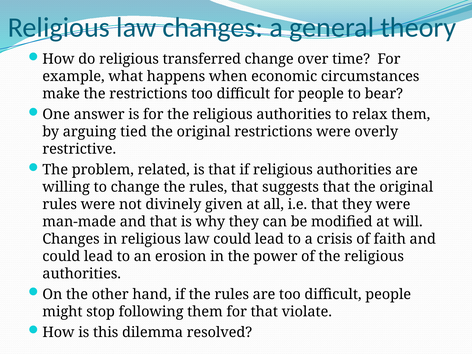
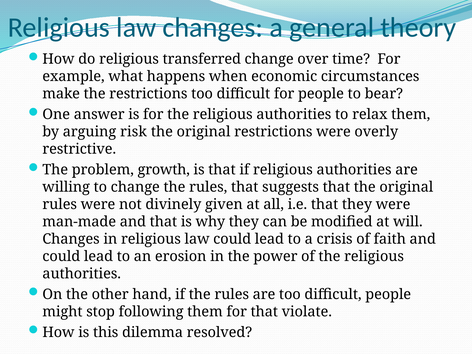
tied: tied -> risk (134, 132)
related: related -> growth (164, 170)
